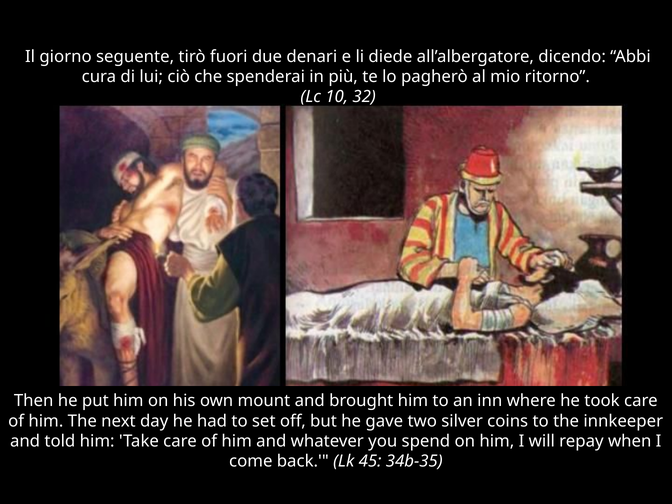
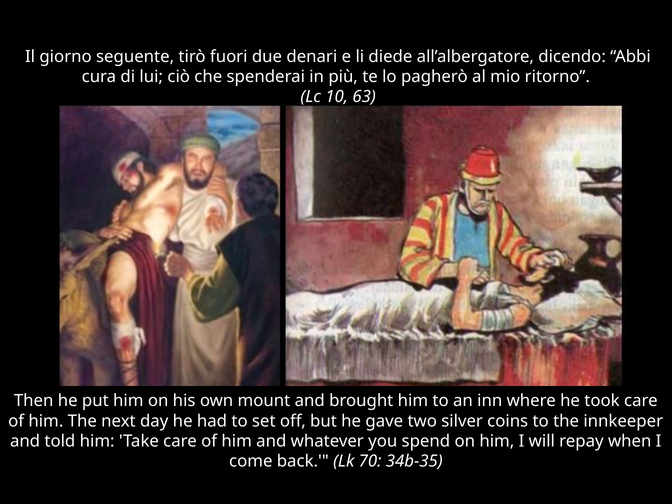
32: 32 -> 63 (364, 97)
45: 45 -> 70 (370, 461)
